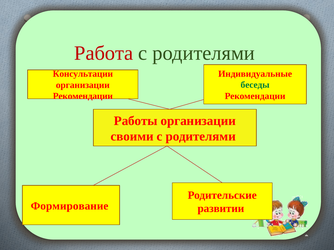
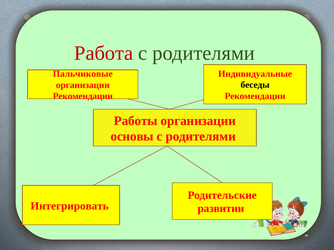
Консультации: Консультации -> Пальчиковые (83, 74)
беседы colour: green -> black (255, 85)
своими: своими -> основы (132, 137)
Формирование: Формирование -> Интегрировать (70, 206)
